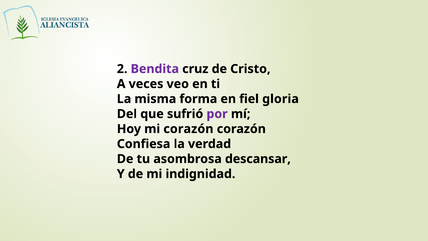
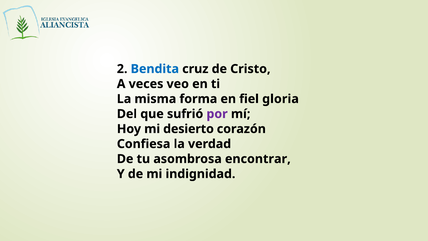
Bendita colour: purple -> blue (155, 69)
mi corazón: corazón -> desierto (189, 129)
descansar: descansar -> encontrar (258, 159)
